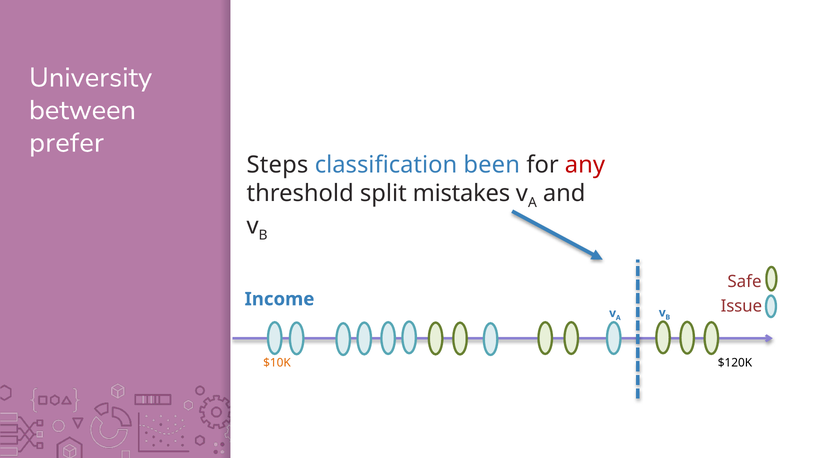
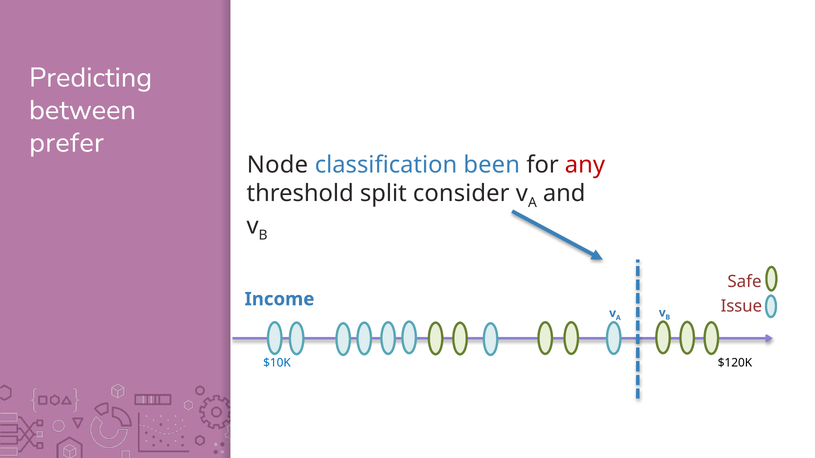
University: University -> Predicting (91, 78)
Steps: Steps -> Node (277, 165)
mistakes: mistakes -> consider (461, 194)
$10K colour: orange -> blue (277, 363)
